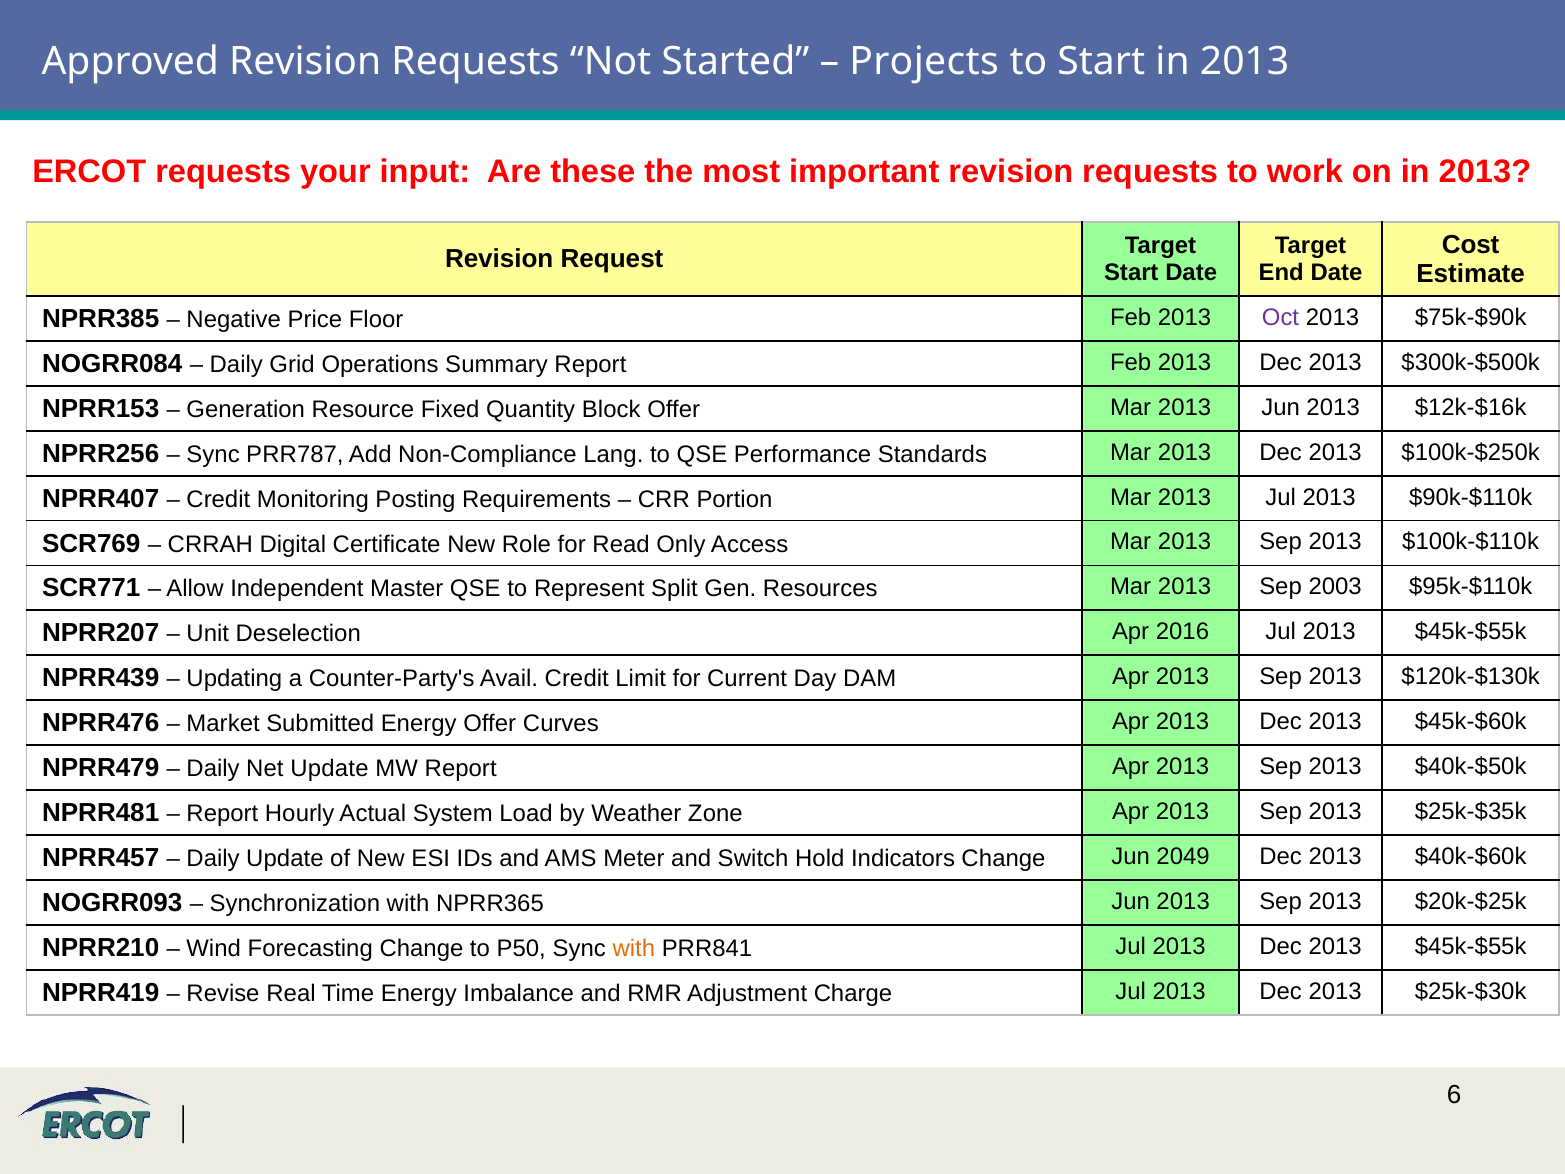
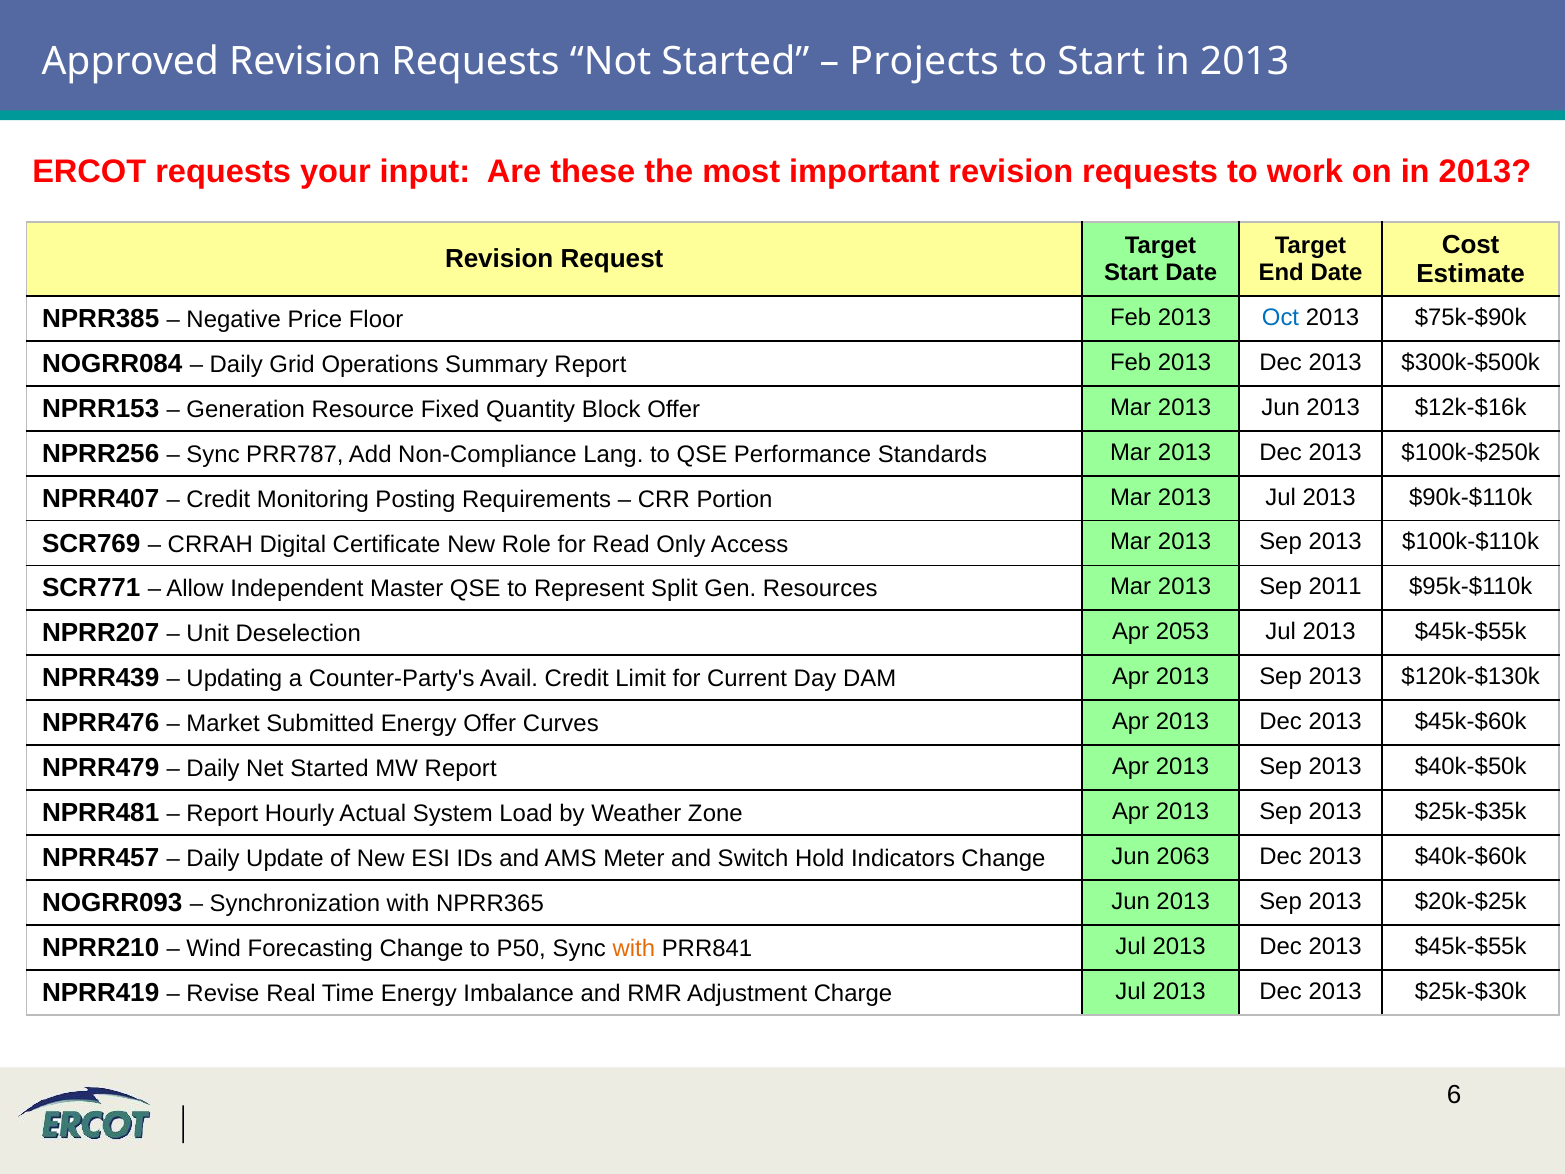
Oct colour: purple -> blue (1281, 317)
2003: 2003 -> 2011 (1335, 587)
2016: 2016 -> 2053 (1182, 632)
Net Update: Update -> Started (329, 769)
2049: 2049 -> 2063 (1183, 856)
